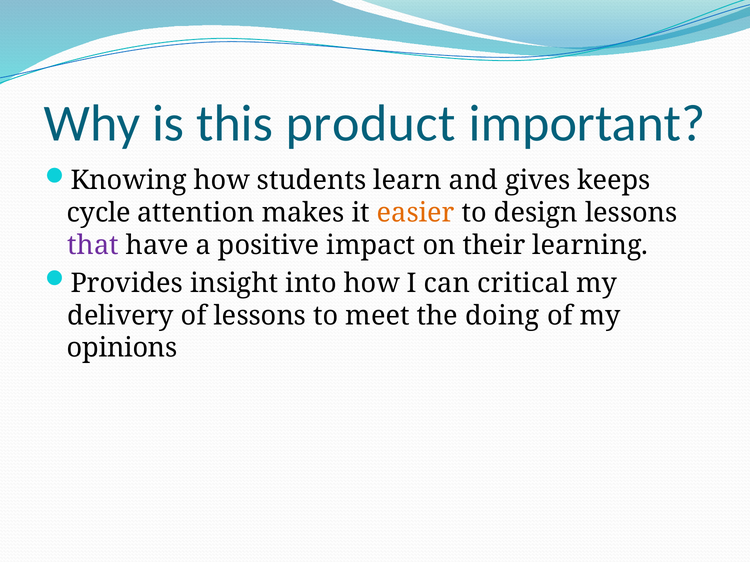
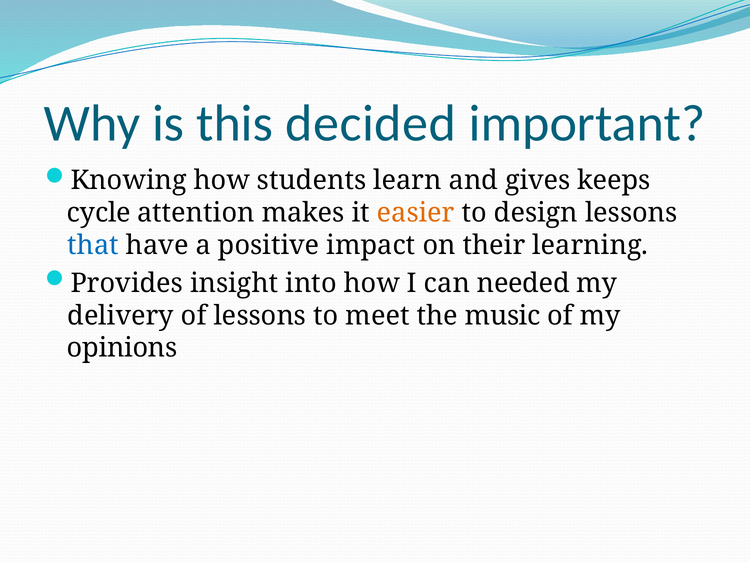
product: product -> decided (371, 124)
that colour: purple -> blue (93, 246)
critical: critical -> needed (523, 283)
doing: doing -> music (503, 316)
